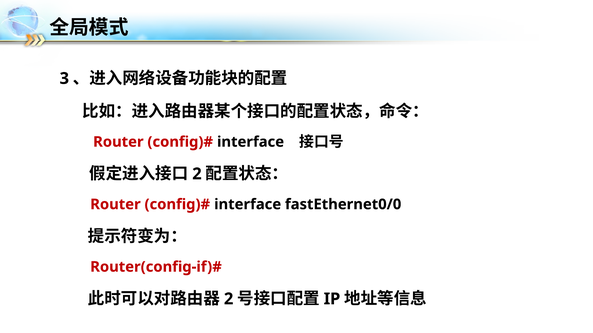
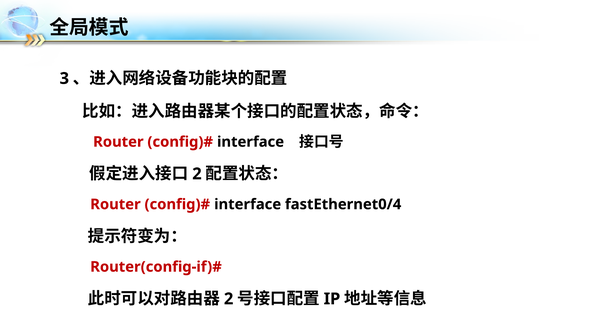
fastEthernet0/0: fastEthernet0/0 -> fastEthernet0/4 (343, 205)
